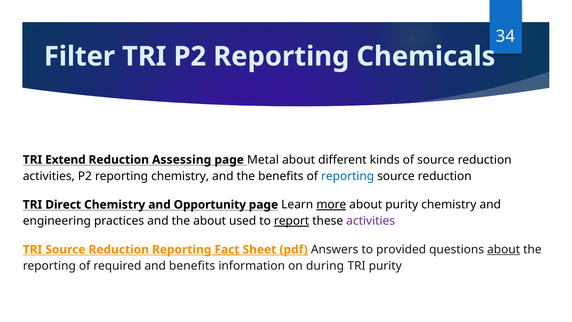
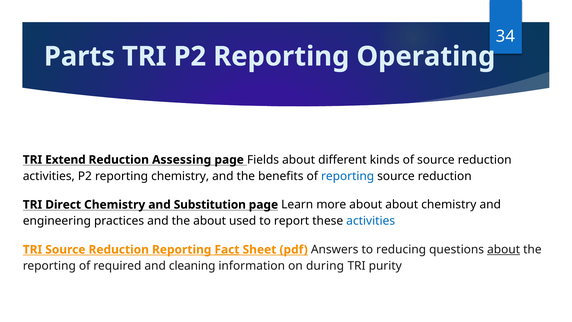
Filter: Filter -> Parts (79, 56)
Chemicals: Chemicals -> Operating (426, 56)
Metal: Metal -> Fields (263, 160)
Opportunity: Opportunity -> Substitution (210, 205)
more underline: present -> none (331, 205)
about purity: purity -> about (402, 205)
report underline: present -> none (292, 221)
activities colour: purple -> blue (371, 221)
provided: provided -> reducing (401, 249)
and benefits: benefits -> cleaning (192, 266)
